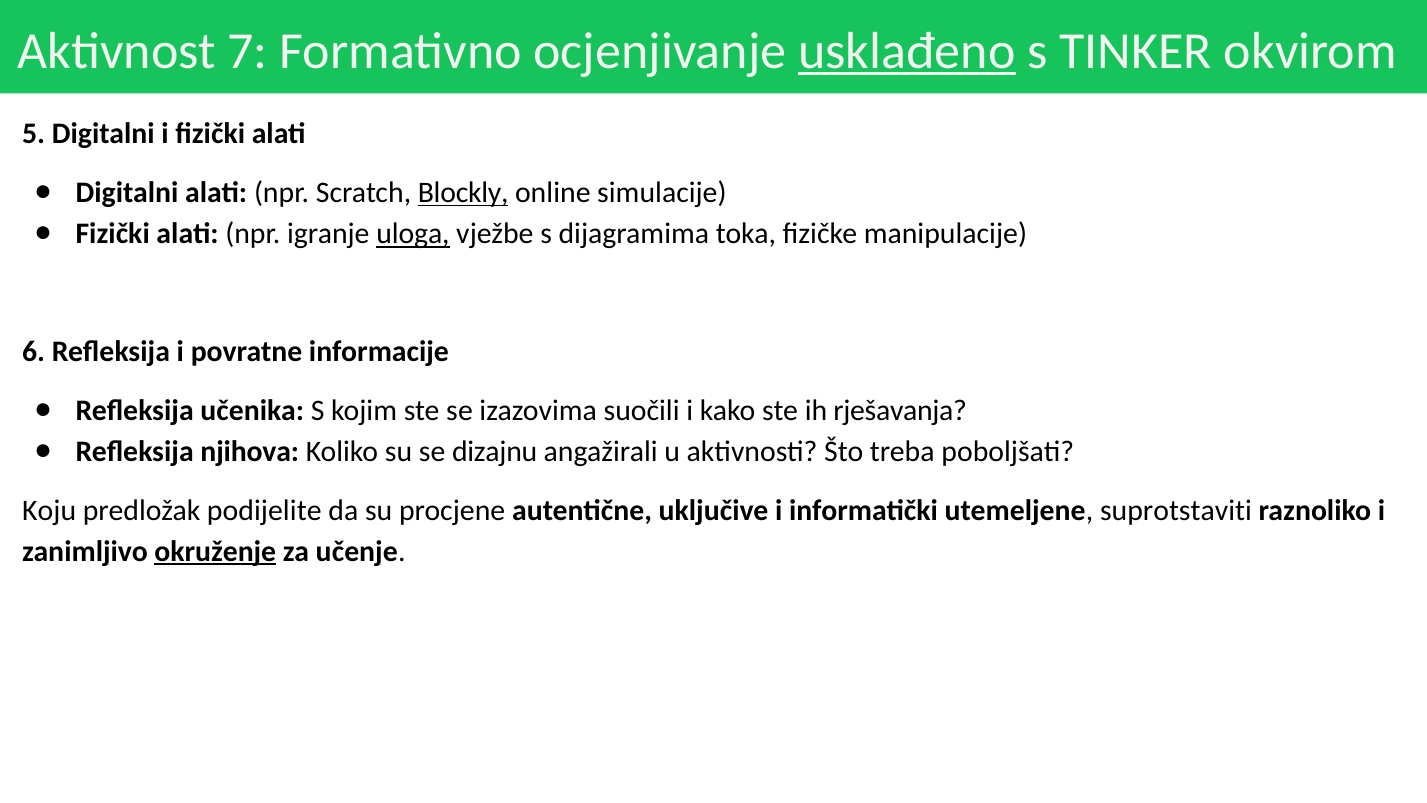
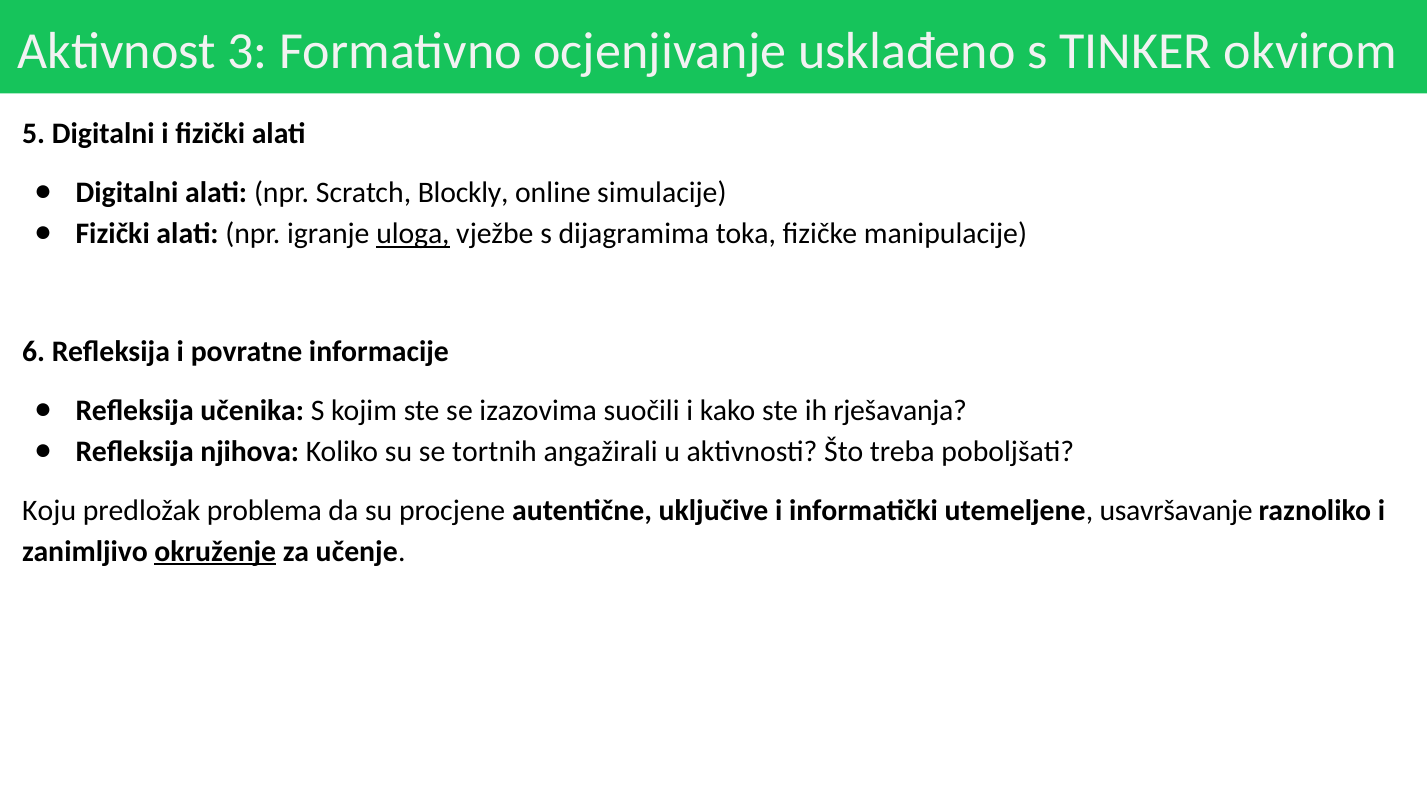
7: 7 -> 3 (248, 51)
usklađeno underline: present -> none (907, 51)
Blockly underline: present -> none (463, 193)
dizajnu: dizajnu -> tortnih (494, 451)
podijelite: podijelite -> problema (264, 510)
suprotstaviti: suprotstaviti -> usavršavanje (1176, 510)
